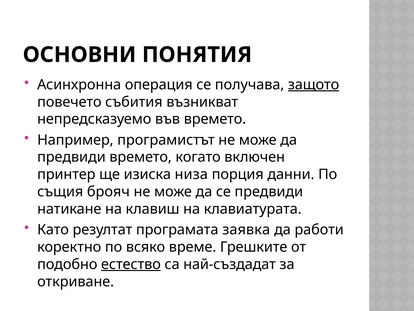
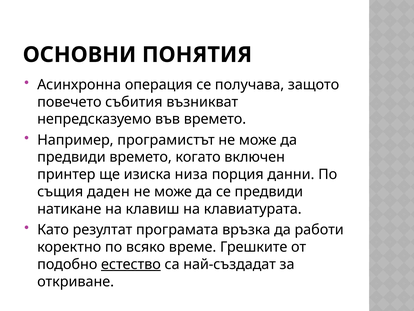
защото underline: present -> none (314, 85)
брояч: брояч -> даден (108, 191)
заявка: заявка -> връзка (246, 229)
